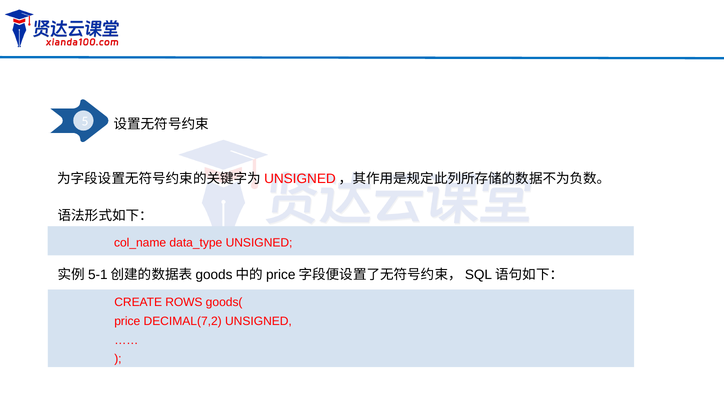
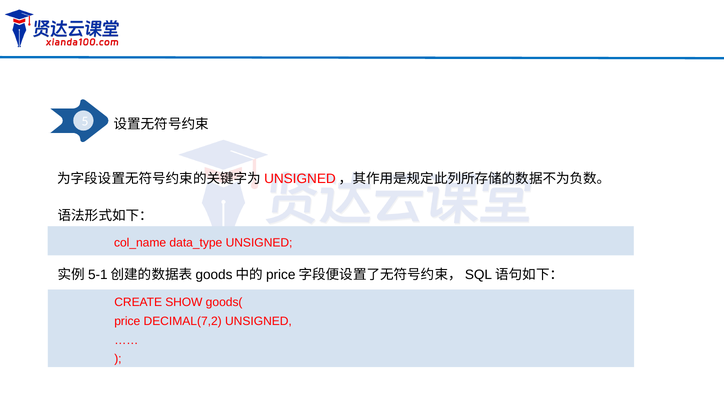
ROWS: ROWS -> SHOW (184, 303)
